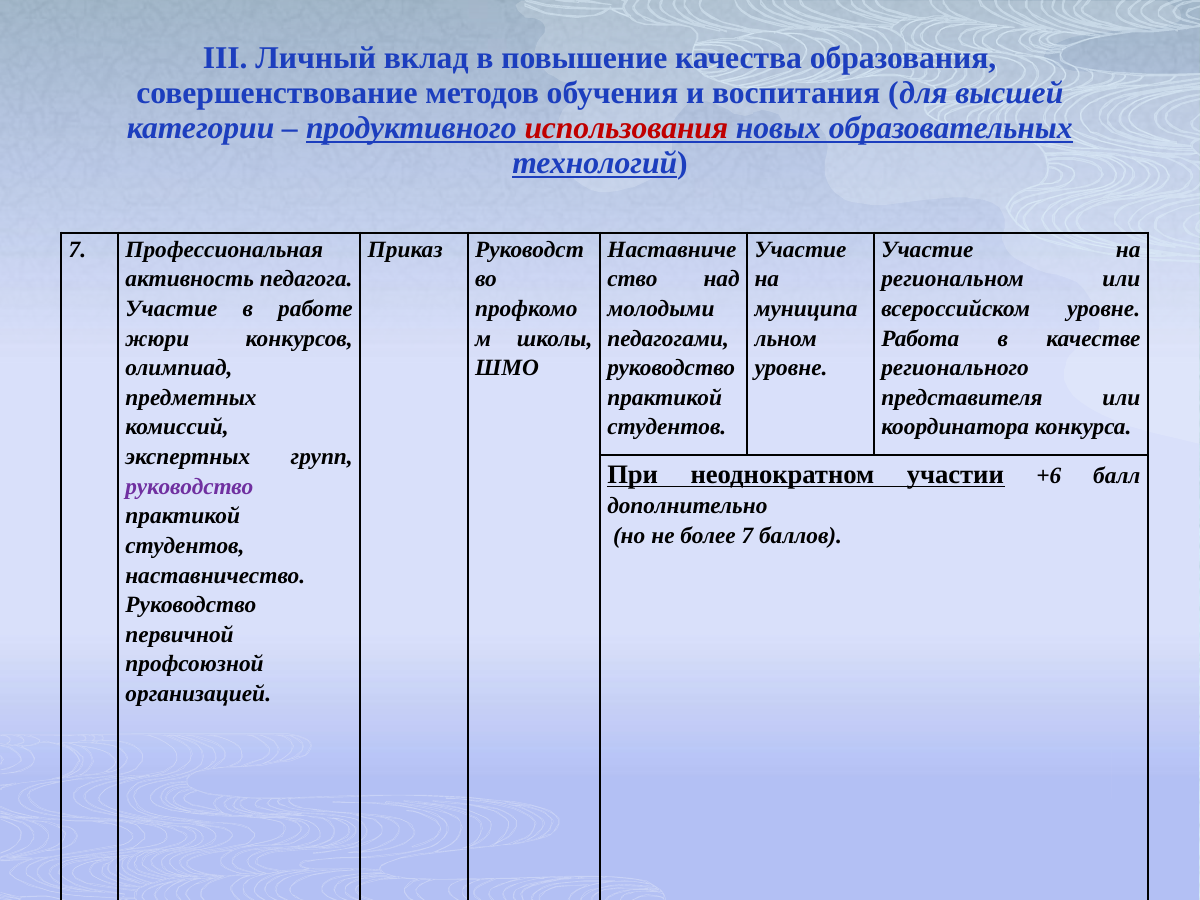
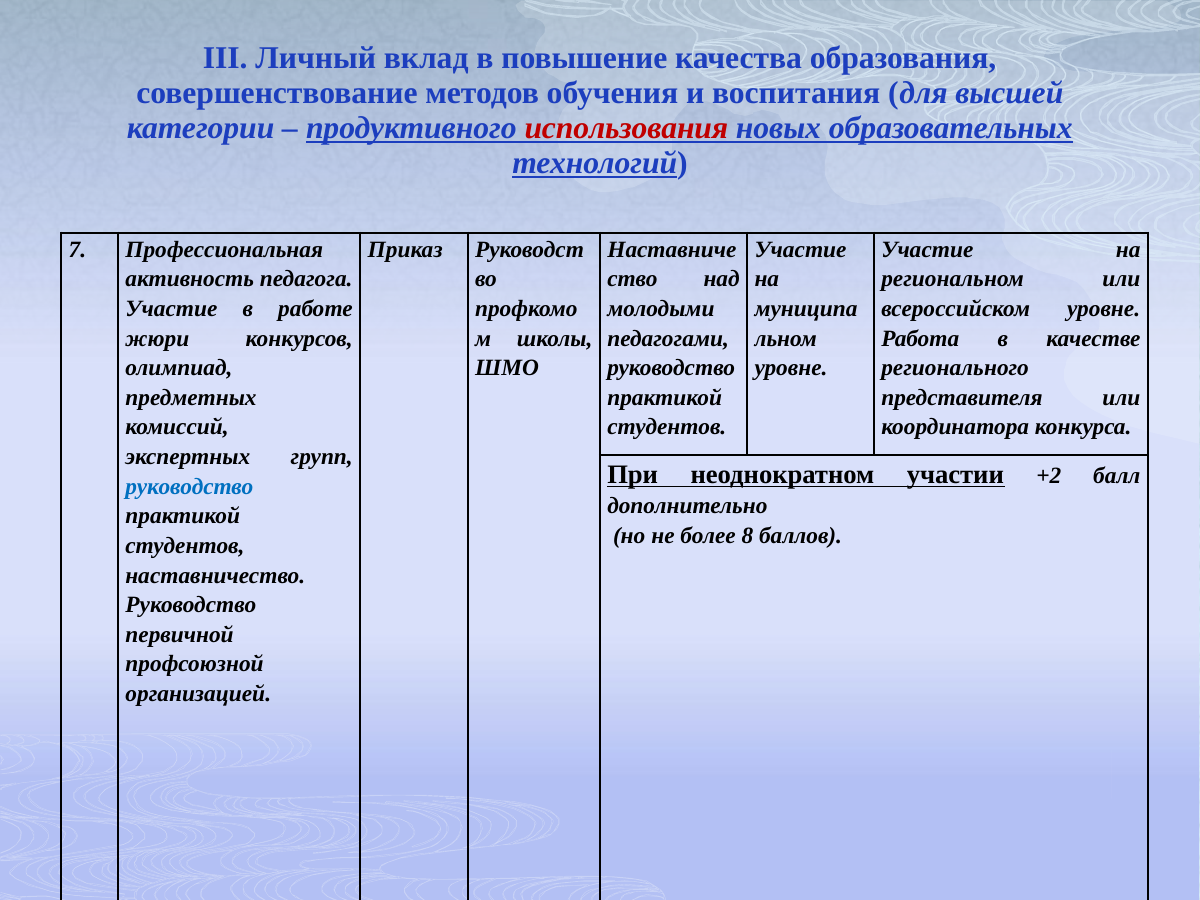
+6: +6 -> +2 (1049, 476)
руководство colour: purple -> blue (189, 487)
более 7: 7 -> 8 (747, 536)
